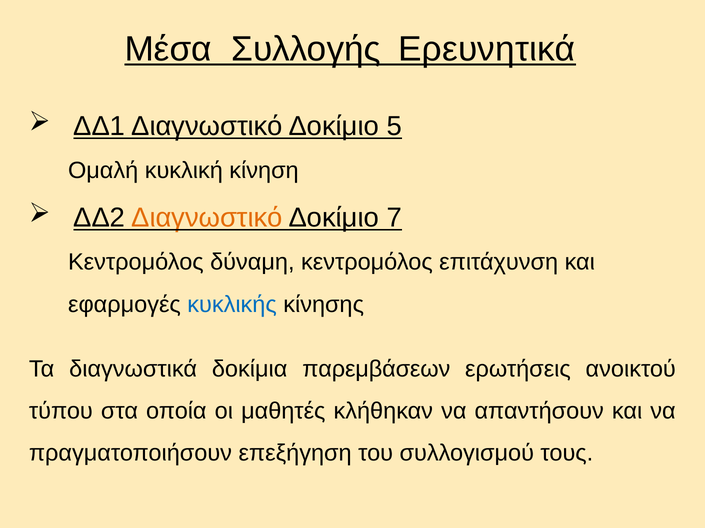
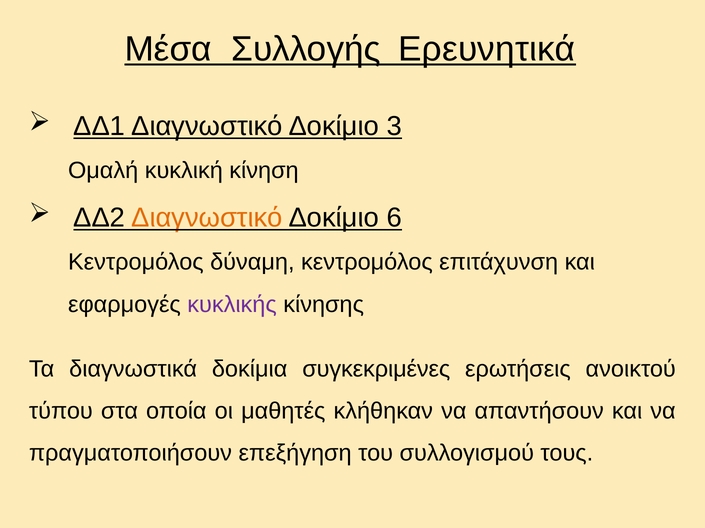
5: 5 -> 3 (394, 126)
7: 7 -> 6 (394, 218)
κυκλικής colour: blue -> purple (232, 305)
παρεμβάσεων: παρεμβάσεων -> συγκεκριμένες (376, 369)
